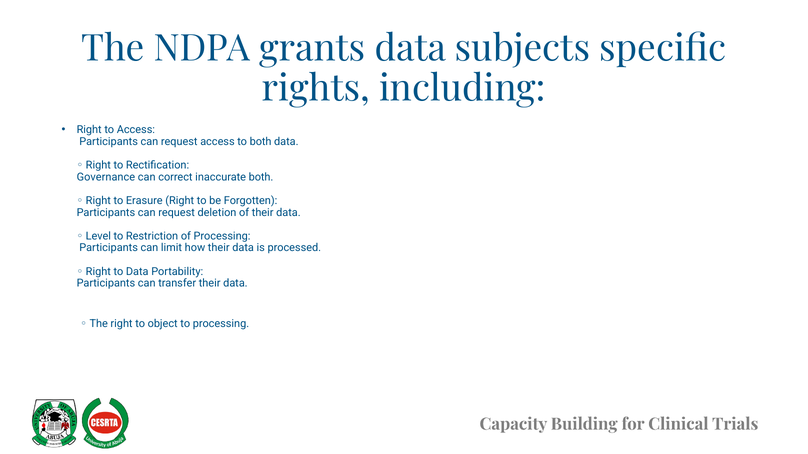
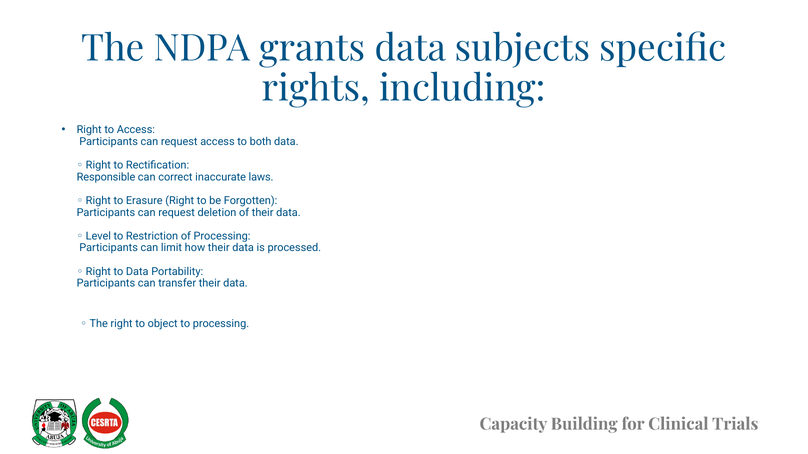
Governance: Governance -> Responsible (106, 177)
inaccurate both: both -> laws (261, 177)
